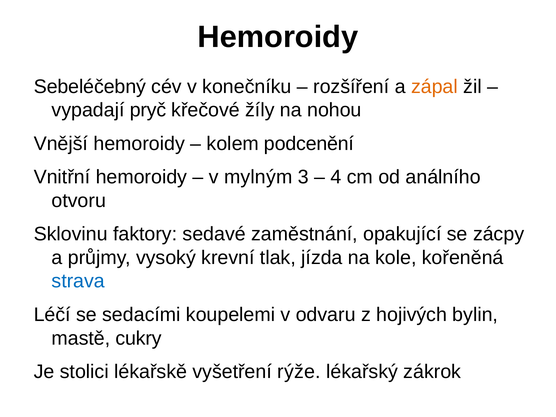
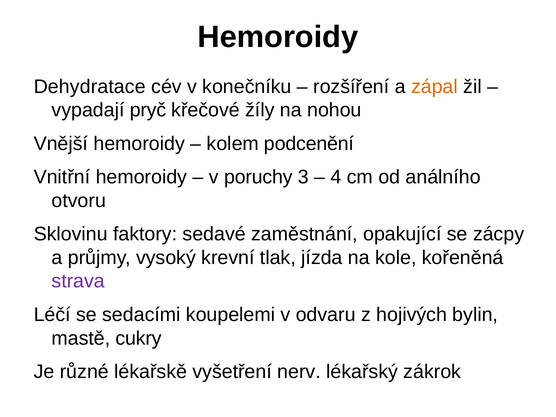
Sebeléčebný: Sebeléčebný -> Dehydratace (90, 87)
mylným: mylným -> poruchy (258, 177)
strava colour: blue -> purple (78, 281)
stolici: stolici -> různé (84, 372)
rýže: rýže -> nerv (299, 372)
